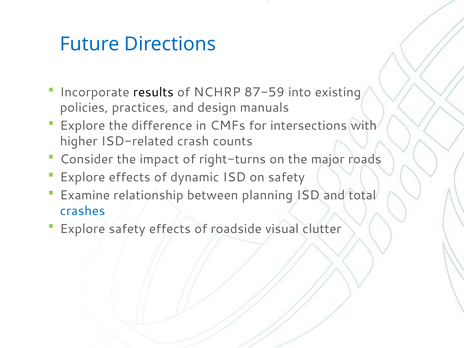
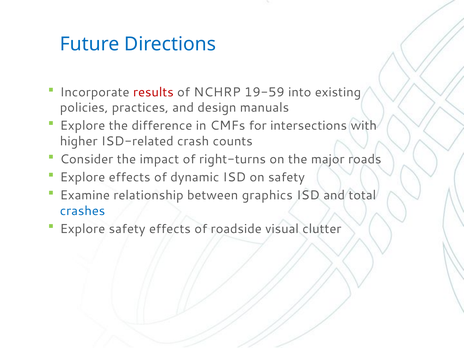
results colour: black -> red (153, 92)
87-59: 87-59 -> 19-59 (264, 92)
planning: planning -> graphics (267, 195)
